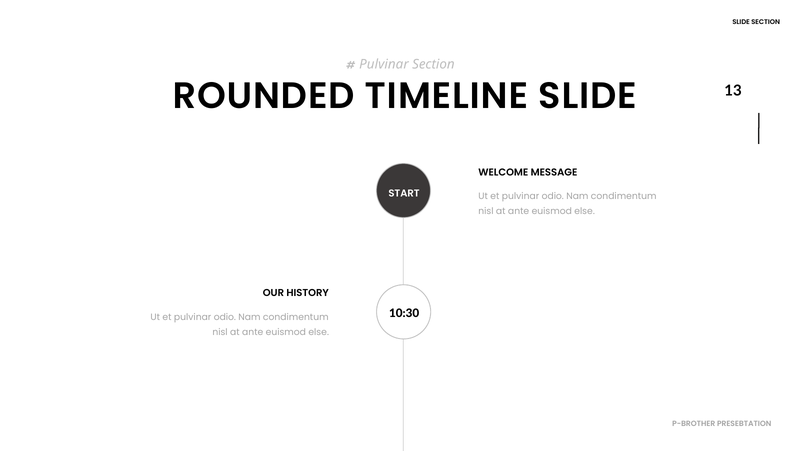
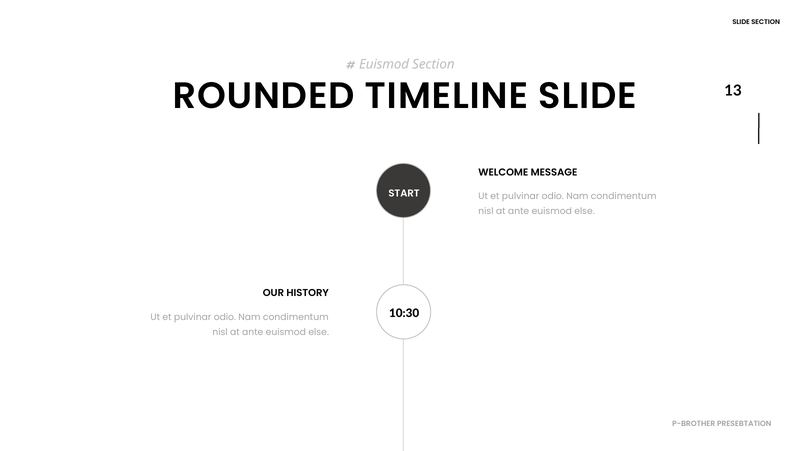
Pulvinar: Pulvinar -> Euismod (384, 64)
